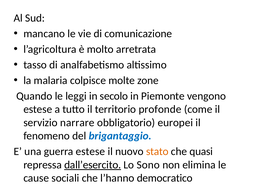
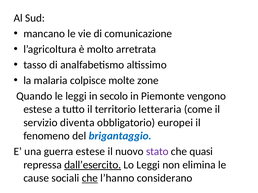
profonde: profonde -> letteraria (160, 110)
narrare: narrare -> diventa (77, 123)
stato colour: orange -> purple (157, 152)
Lo Sono: Sono -> Leggi (148, 165)
che underline: none -> present (90, 179)
democratico: democratico -> considerano (165, 179)
